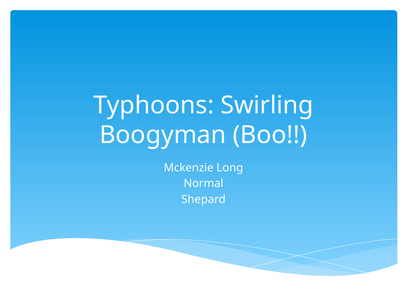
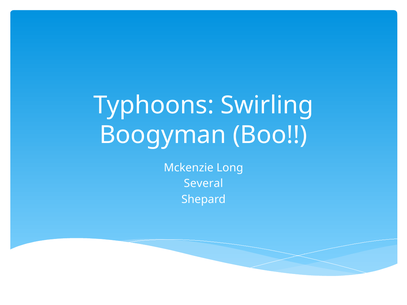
Normal: Normal -> Several (203, 184)
